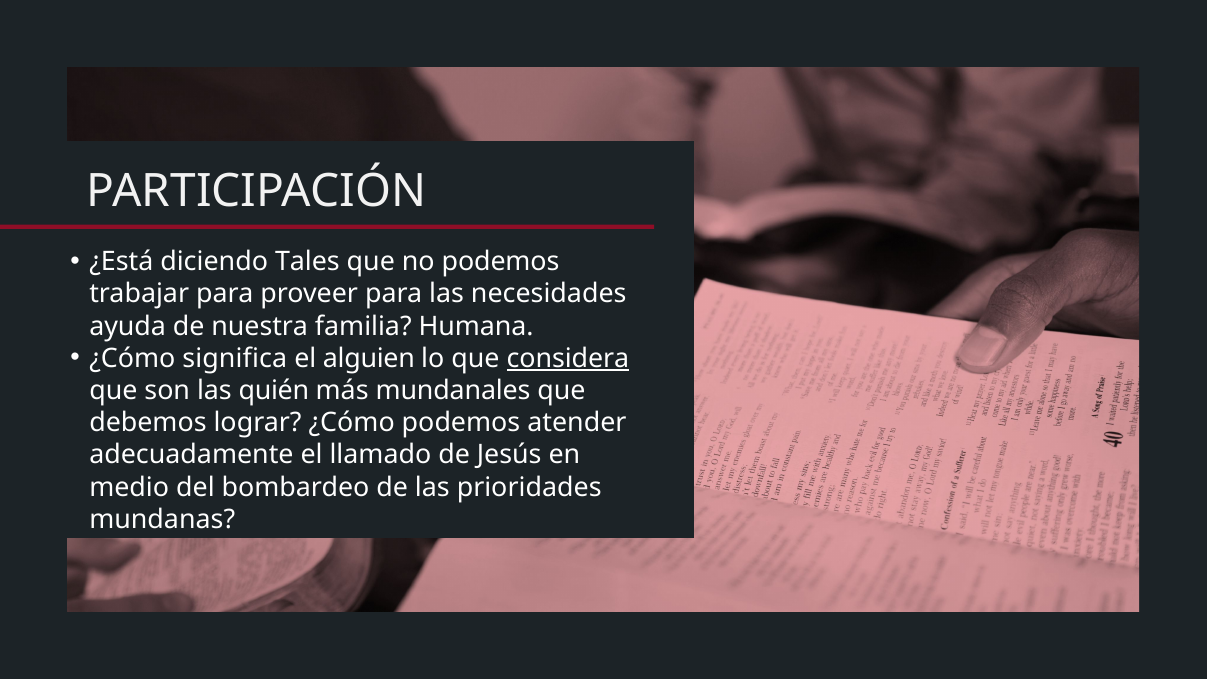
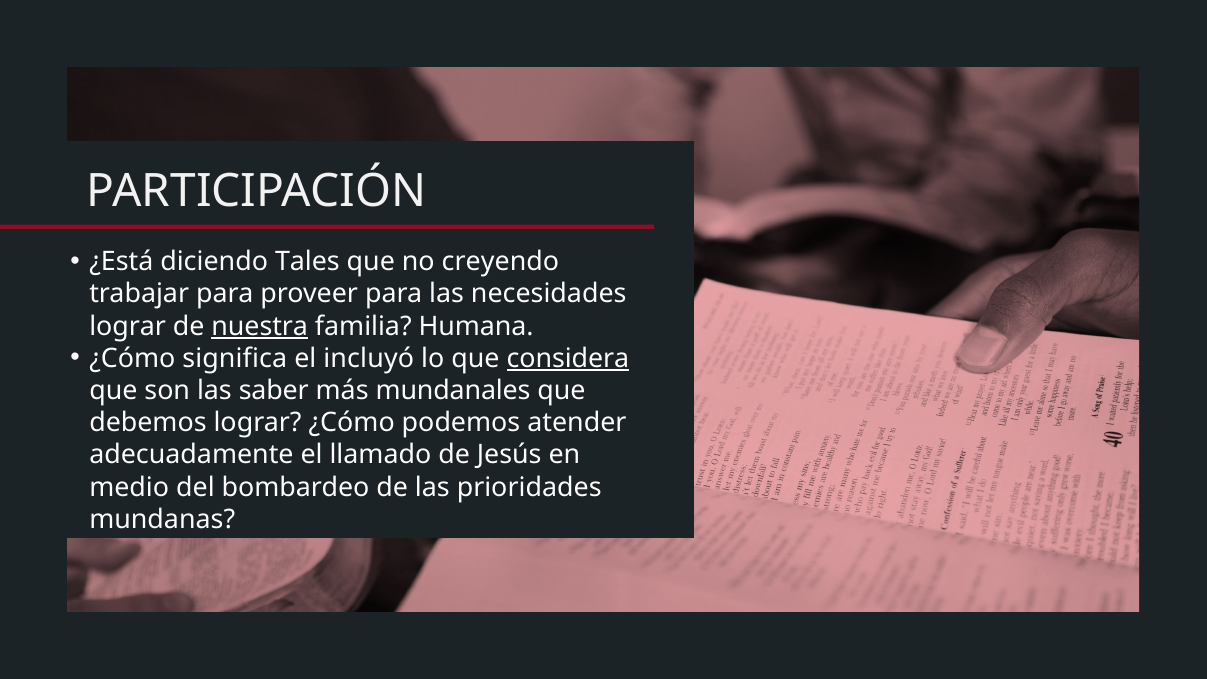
no podemos: podemos -> creyendo (500, 262)
ayuda: ayuda -> lograr (128, 326)
nuestra underline: none -> present (260, 326)
alguien: alguien -> incluyó (369, 358)
quién: quién -> saber (274, 391)
